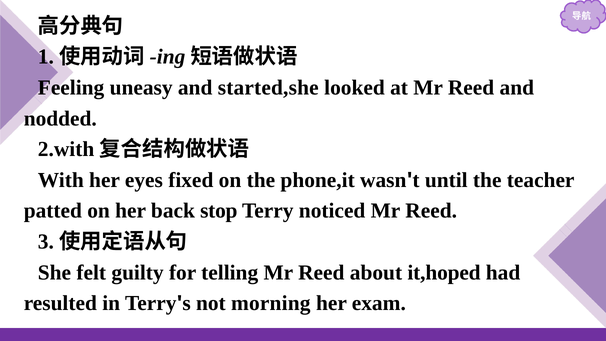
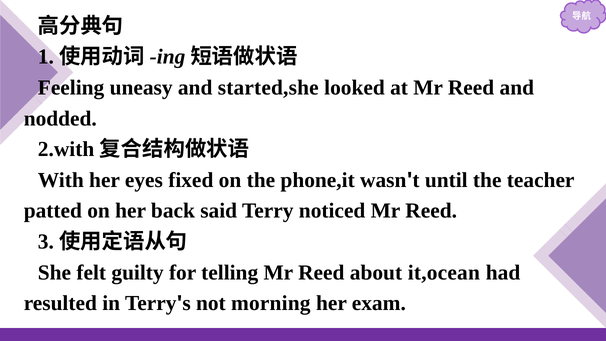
stop: stop -> said (219, 211)
it,hoped: it,hoped -> it,ocean (444, 272)
